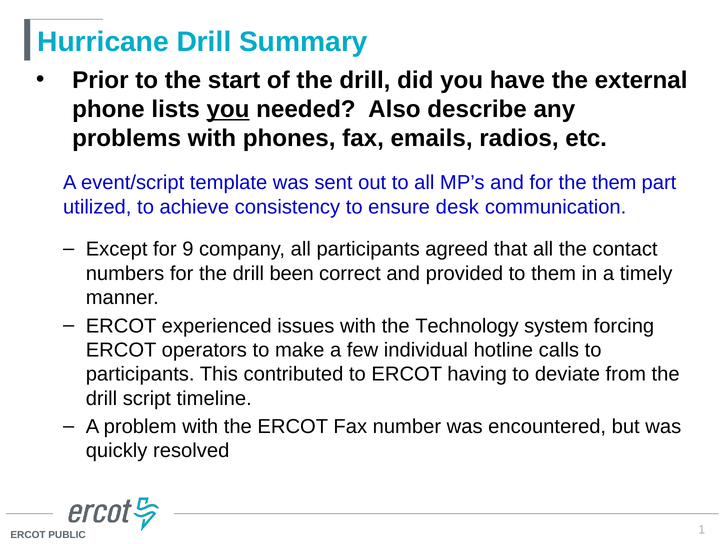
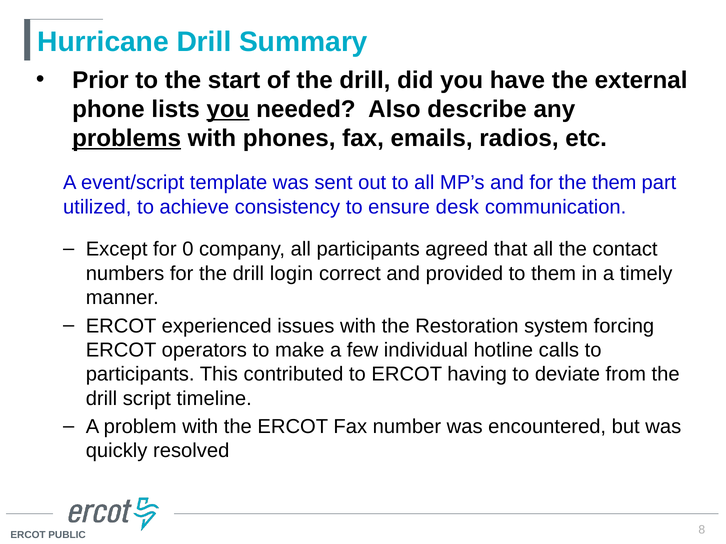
problems underline: none -> present (127, 138)
9: 9 -> 0 (188, 249)
been: been -> login (291, 274)
Technology: Technology -> Restoration (467, 326)
1: 1 -> 8 (702, 530)
